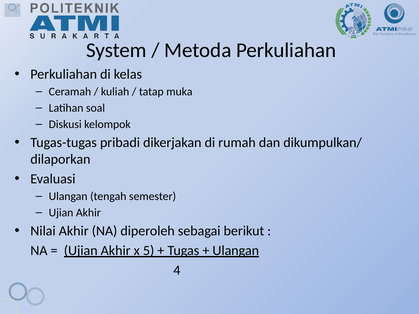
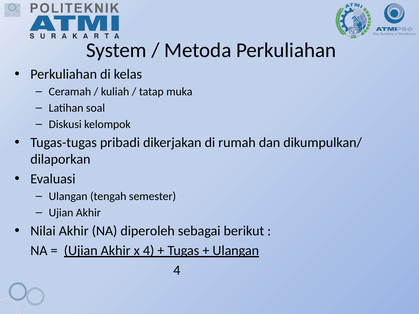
x 5: 5 -> 4 (149, 251)
